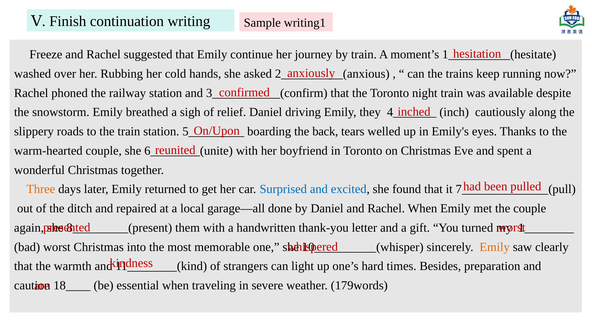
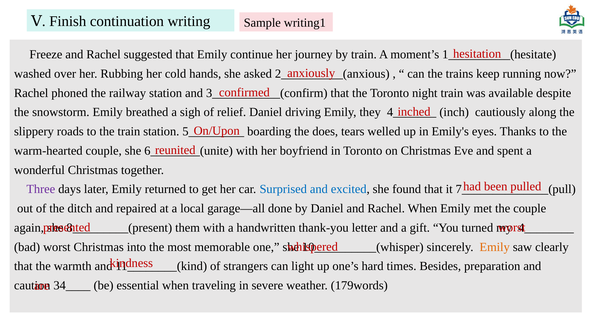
back: back -> does (325, 132)
Three colour: orange -> purple (41, 189)
1________: 1________ -> 4________ (546, 228)
18____: 18____ -> 34____ (72, 285)
